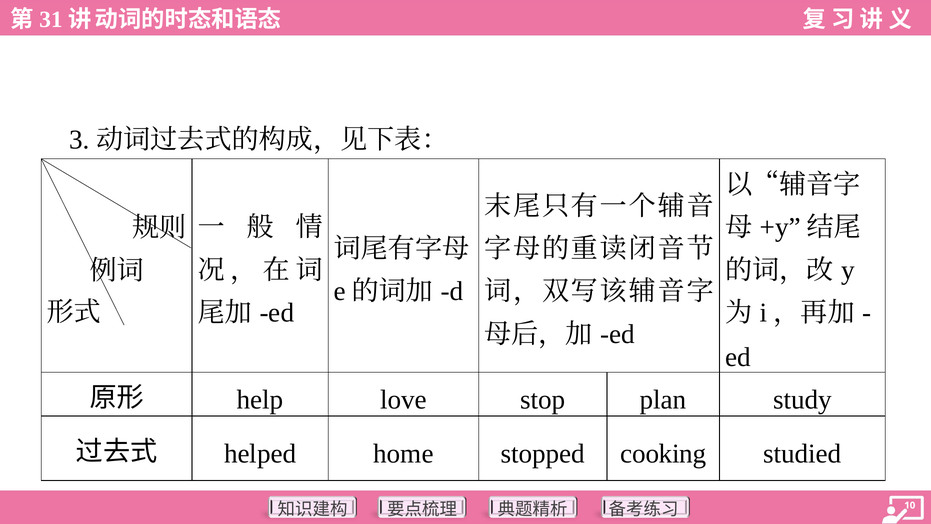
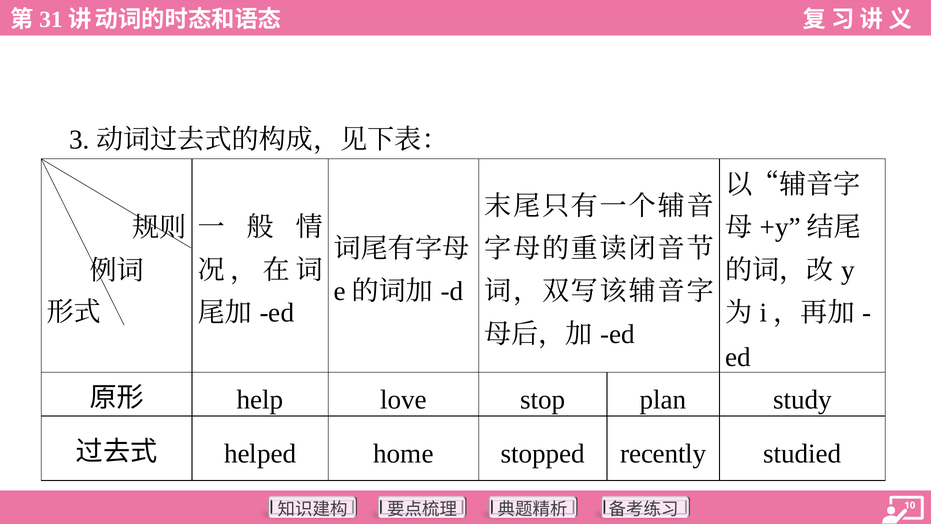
cooking: cooking -> recently (663, 453)
